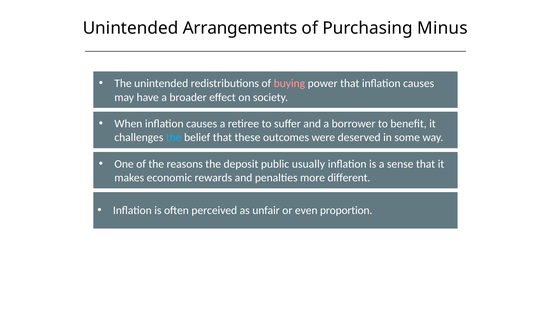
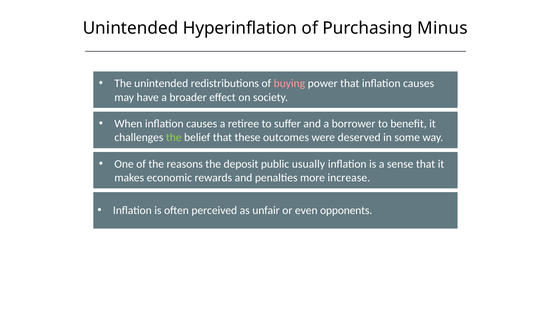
Arrangements: Arrangements -> Hyperinflation (240, 28)
the colour: light blue -> light green (174, 137)
different: different -> increase (349, 178)
proportion: proportion -> opponents (346, 210)
